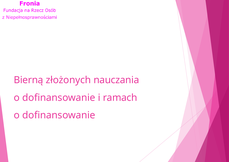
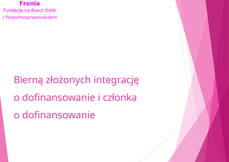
nauczania: nauczania -> integrację (116, 80)
ramach: ramach -> członka (120, 98)
